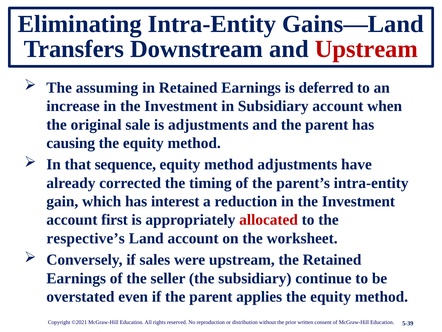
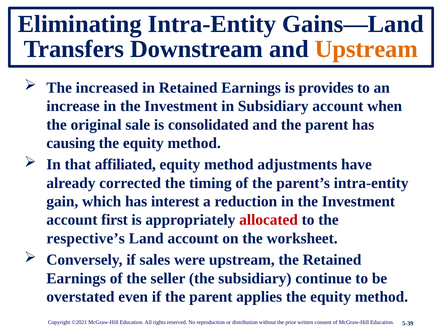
Upstream colour: red -> orange (366, 49)
assuming: assuming -> increased (107, 88)
deferred: deferred -> provides (326, 88)
is adjustments: adjustments -> consolidated (208, 124)
sequence: sequence -> affiliated (125, 164)
